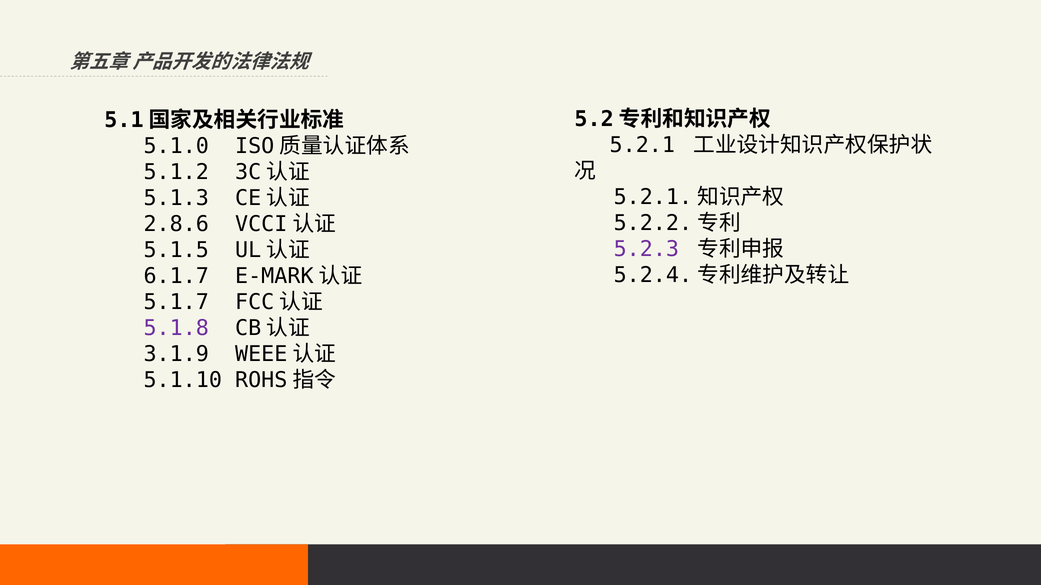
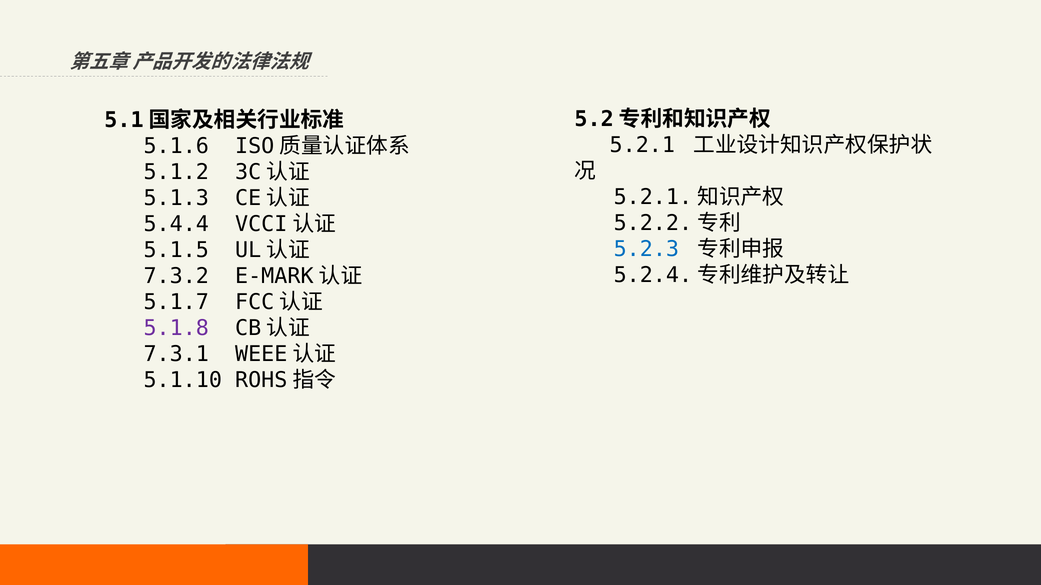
5.1.0: 5.1.0 -> 5.1.6 (176, 146)
2.8.6: 2.8.6 -> 5.4.4 (176, 224)
5.2.3 colour: purple -> blue (646, 249)
6.1.7: 6.1.7 -> 7.3.2 (176, 276)
3.1.9: 3.1.9 -> 7.3.1 (176, 354)
